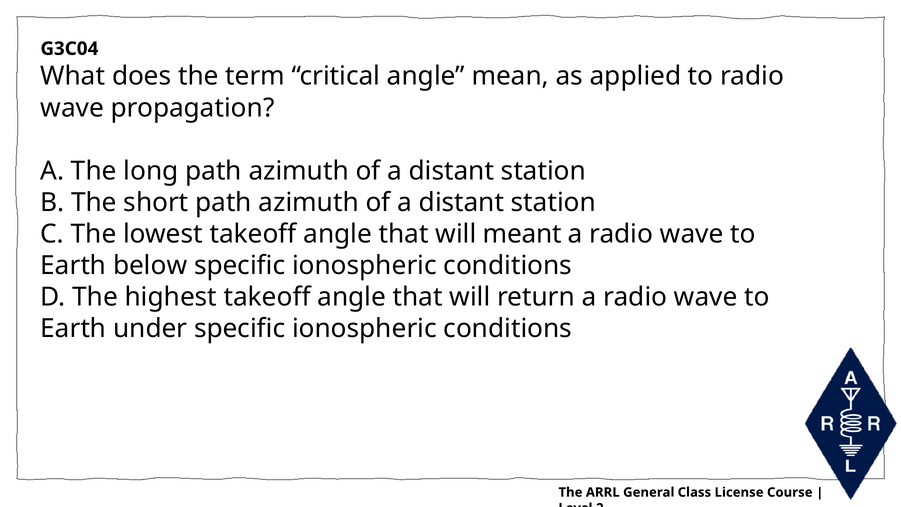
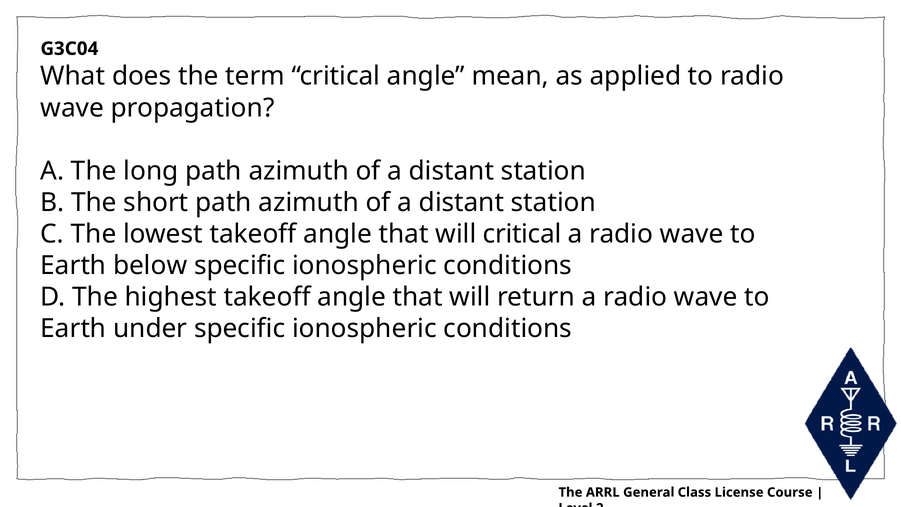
will meant: meant -> critical (522, 234)
